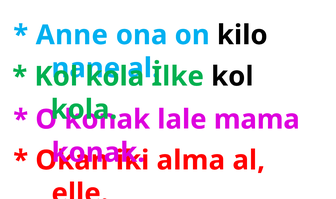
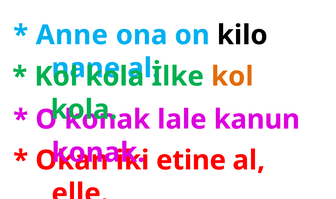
kol colour: black -> orange (232, 76)
mama: mama -> kanun (257, 119)
alma: alma -> etine (191, 160)
